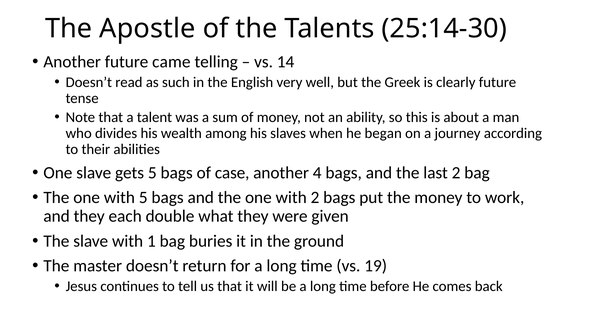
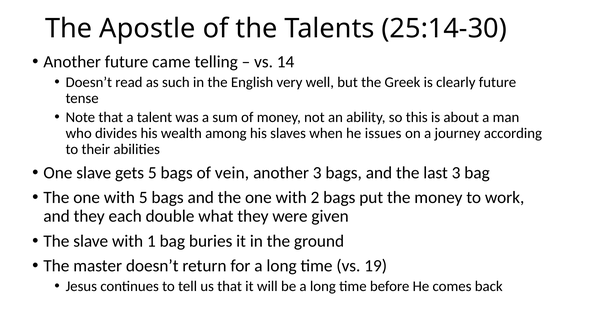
began: began -> issues (383, 133)
case: case -> vein (232, 173)
another 4: 4 -> 3 (317, 173)
last 2: 2 -> 3 (456, 173)
